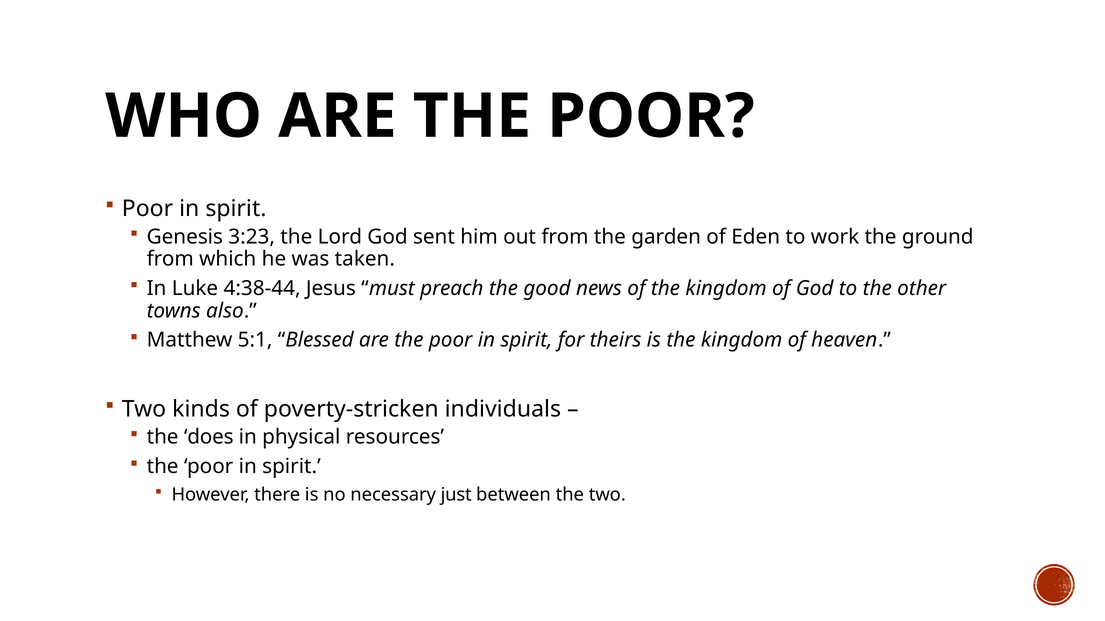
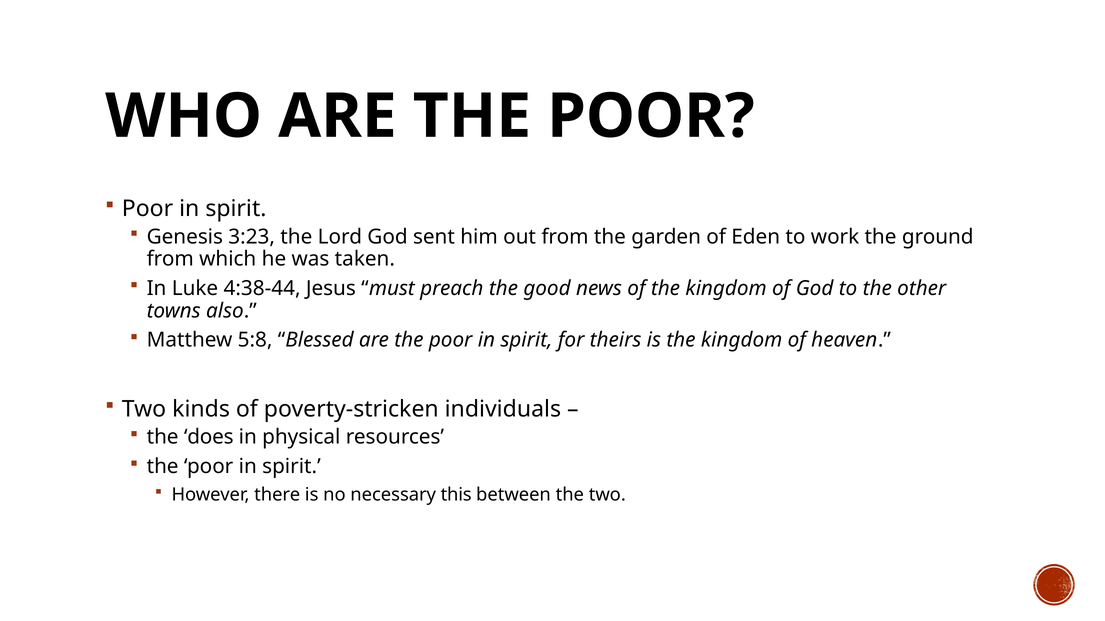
5:1: 5:1 -> 5:8 (255, 340)
just: just -> this (456, 495)
